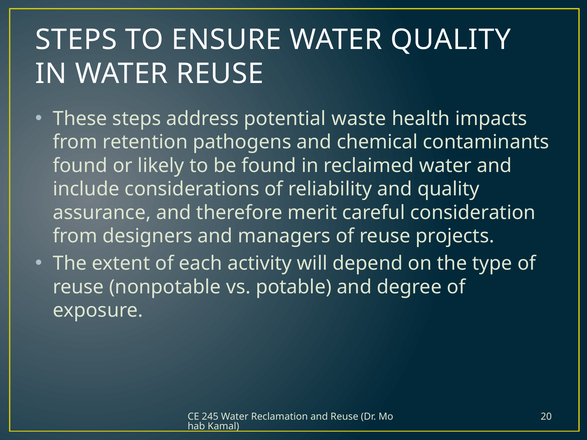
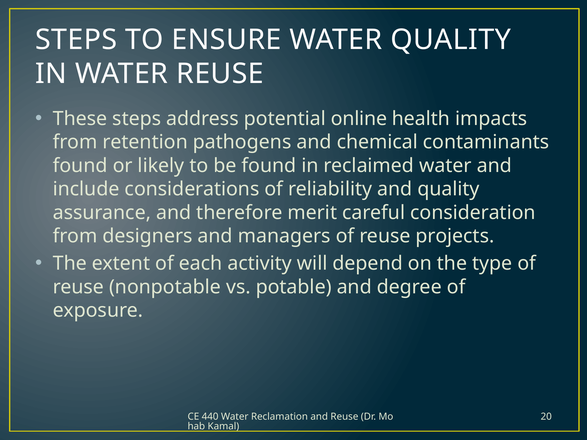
waste: waste -> online (359, 119)
245: 245 -> 440 (210, 417)
